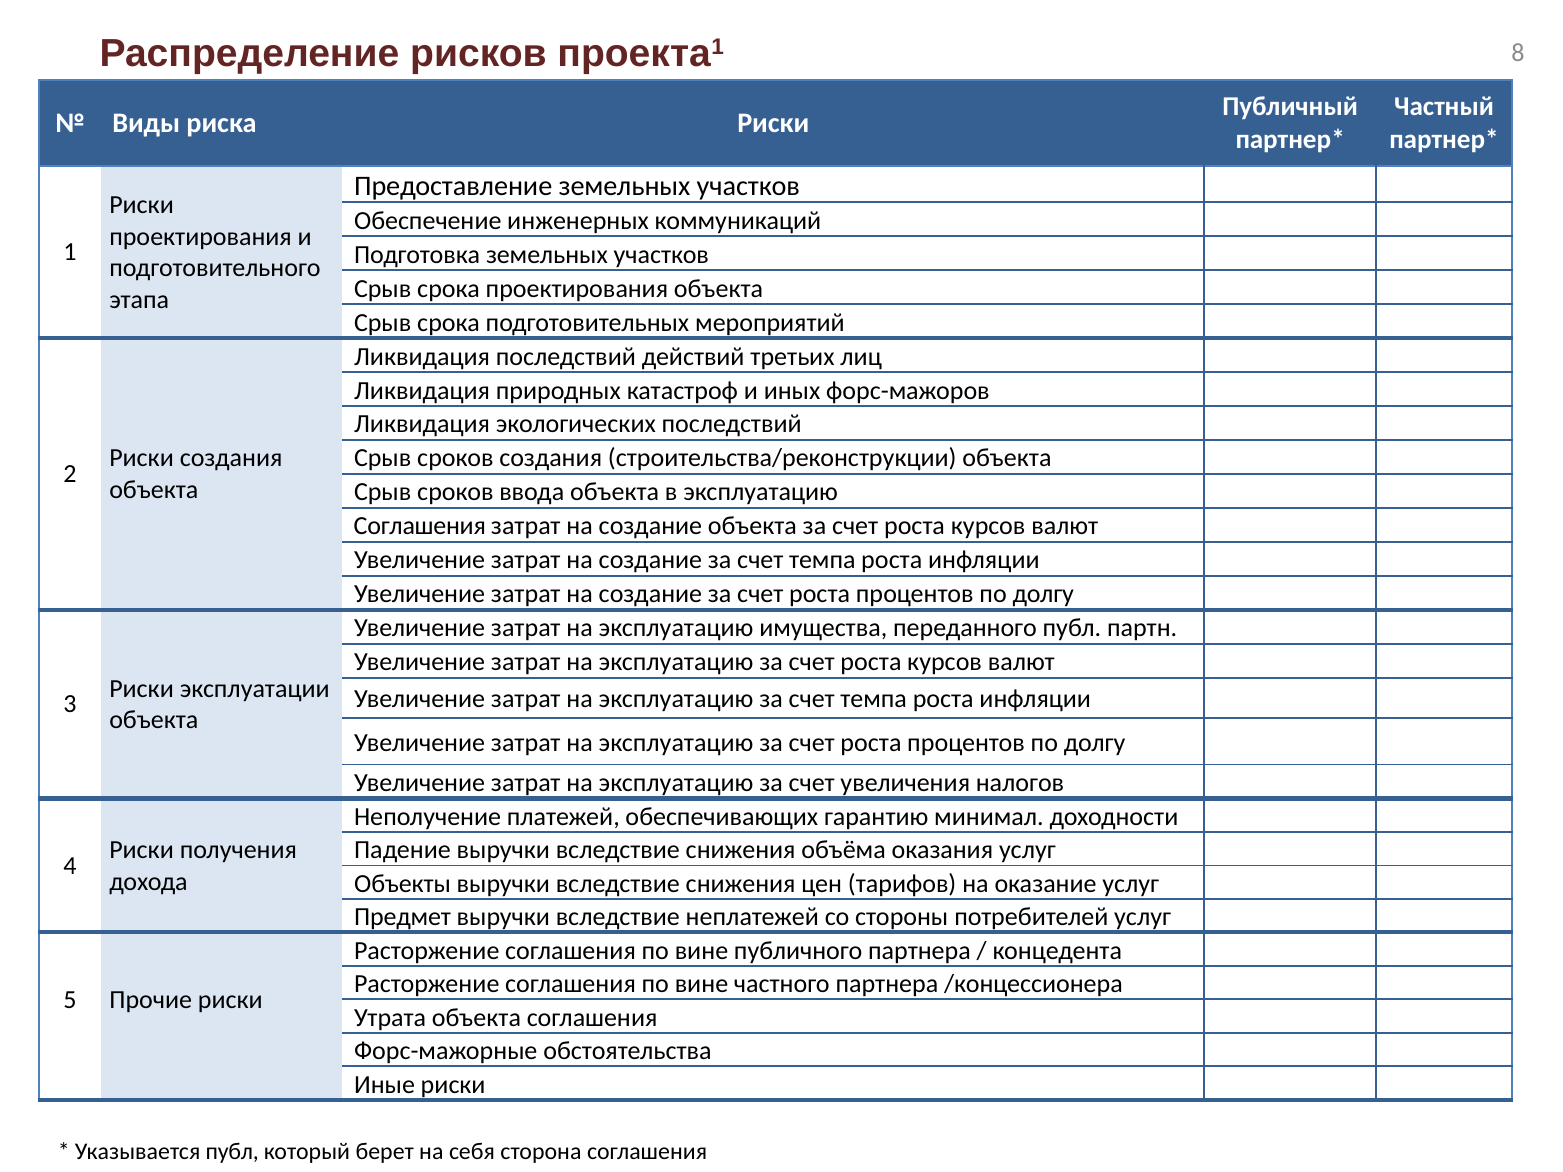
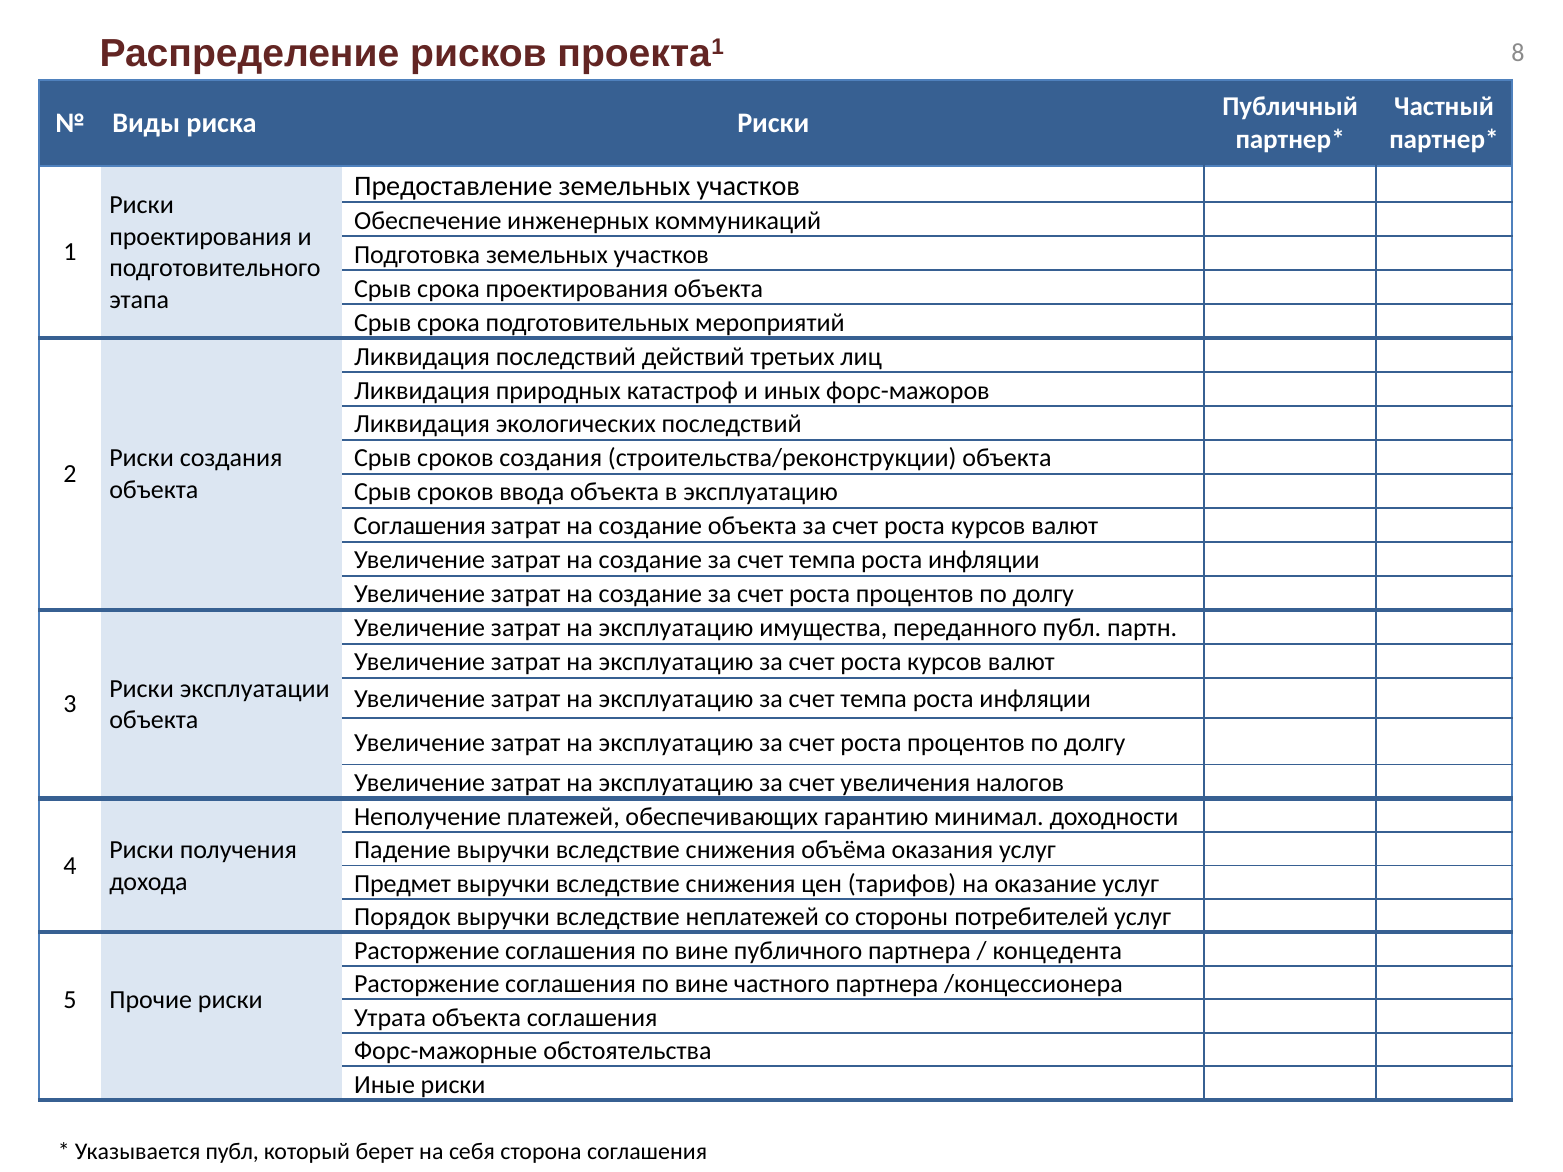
Объекты: Объекты -> Предмет (403, 884)
Предмет: Предмет -> Порядок (402, 917)
